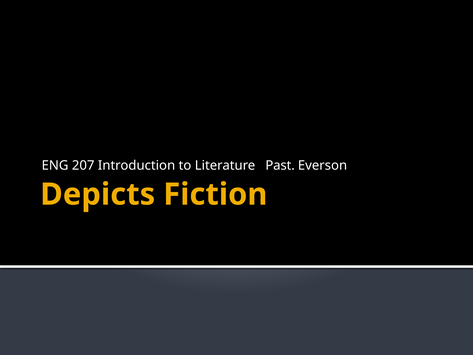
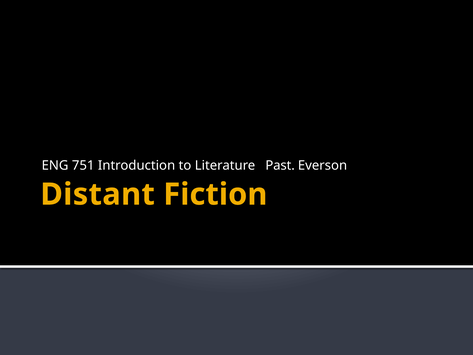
207: 207 -> 751 (83, 165)
Depicts: Depicts -> Distant (98, 194)
